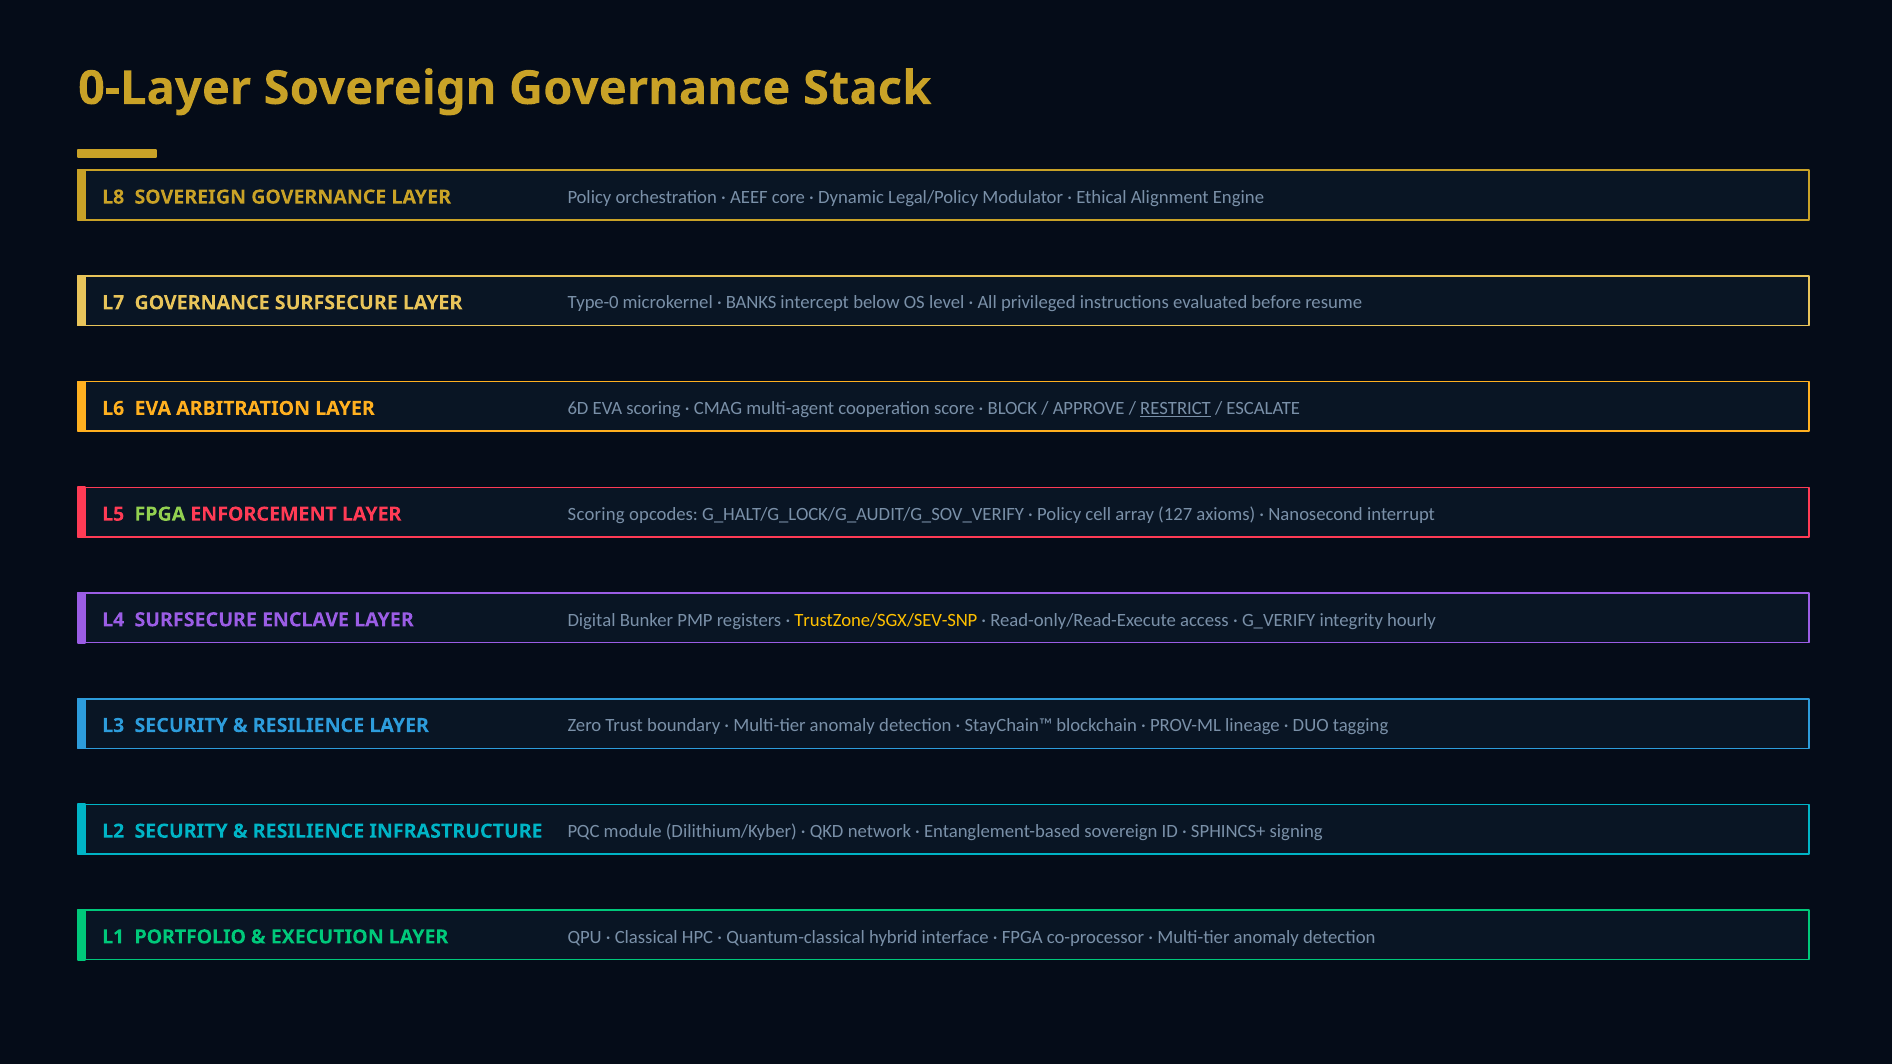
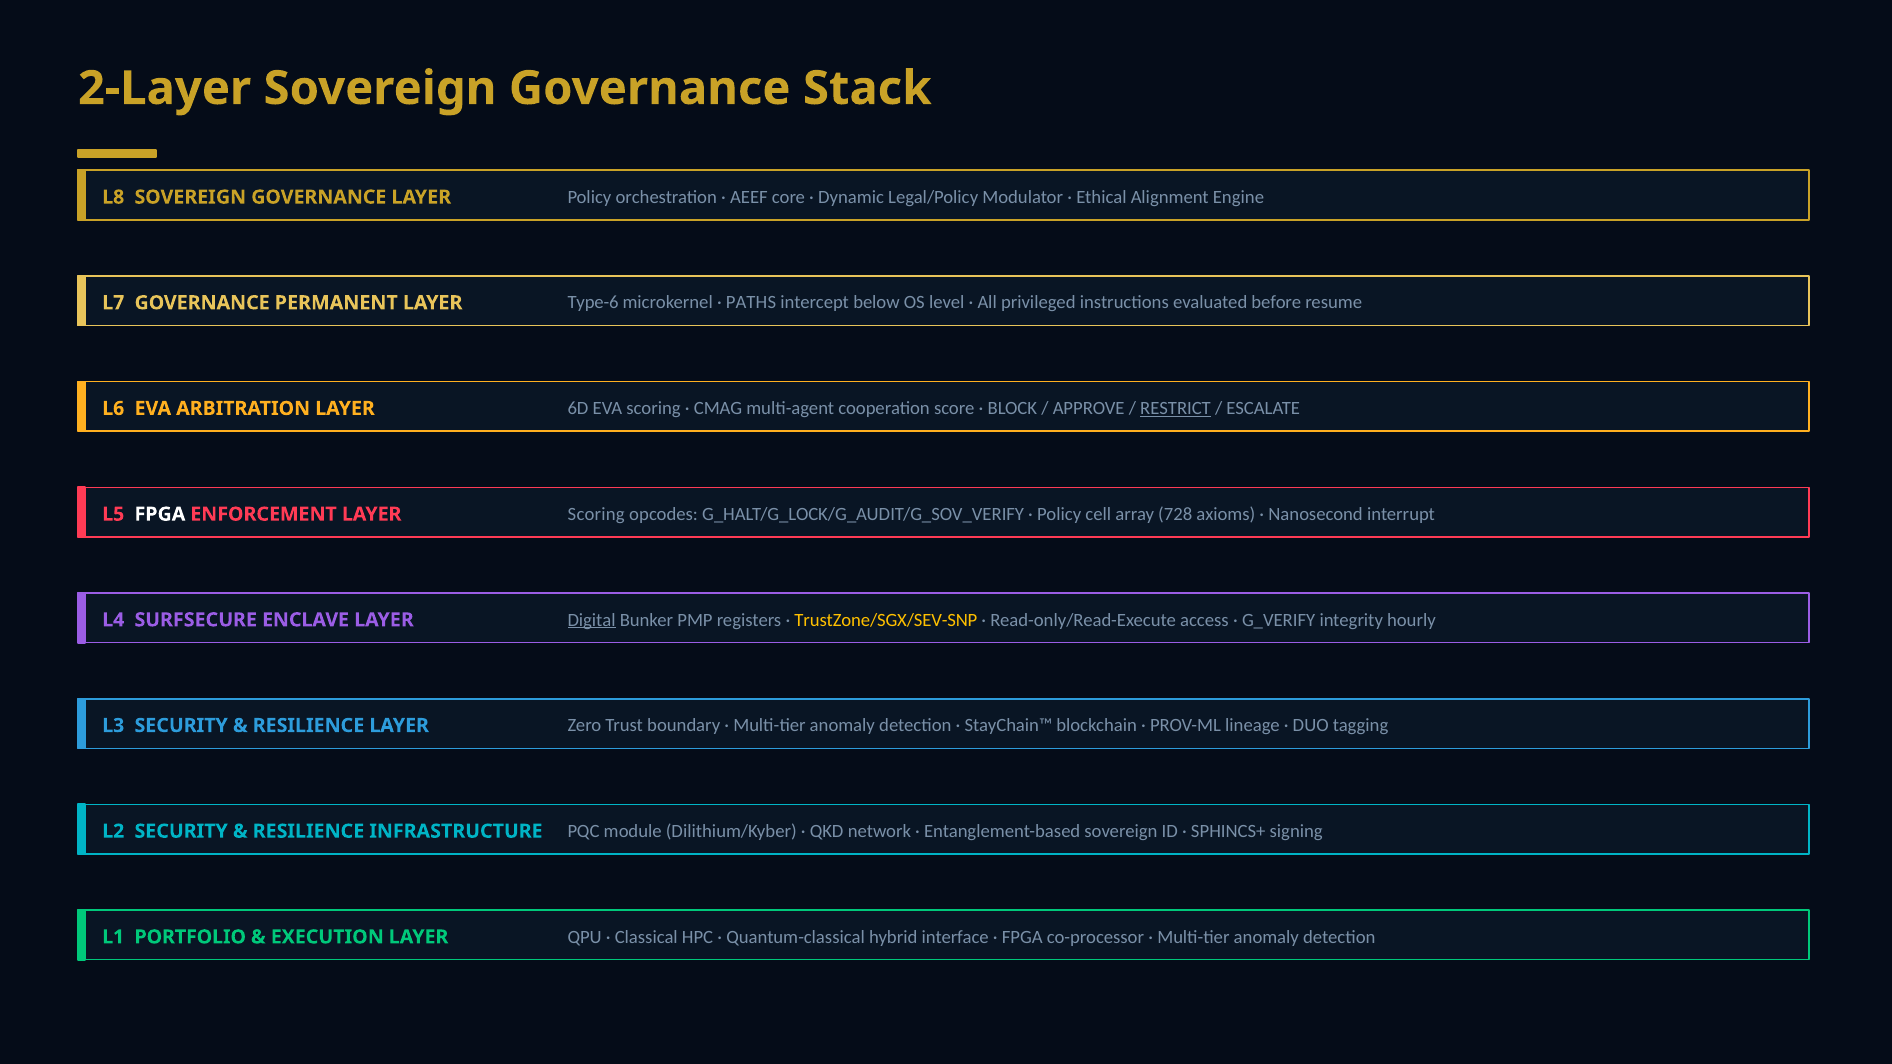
0-Layer: 0-Layer -> 2-Layer (165, 88)
GOVERNANCE SURFSECURE: SURFSECURE -> PERMANENT (336, 303)
Type-0: Type-0 -> Type-6 (593, 303)
BANKS: BANKS -> PATHS (751, 303)
FPGA colour: light green -> white (160, 514)
127: 127 -> 728 (1175, 514)
Digital underline: none -> present (592, 620)
